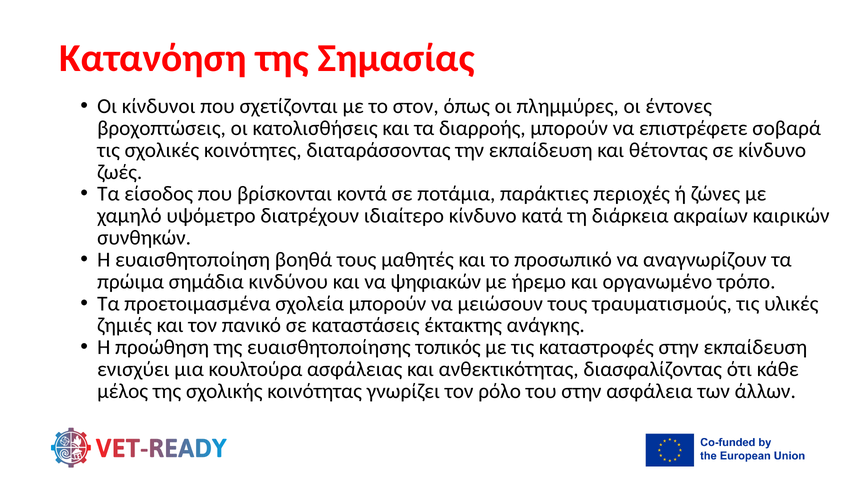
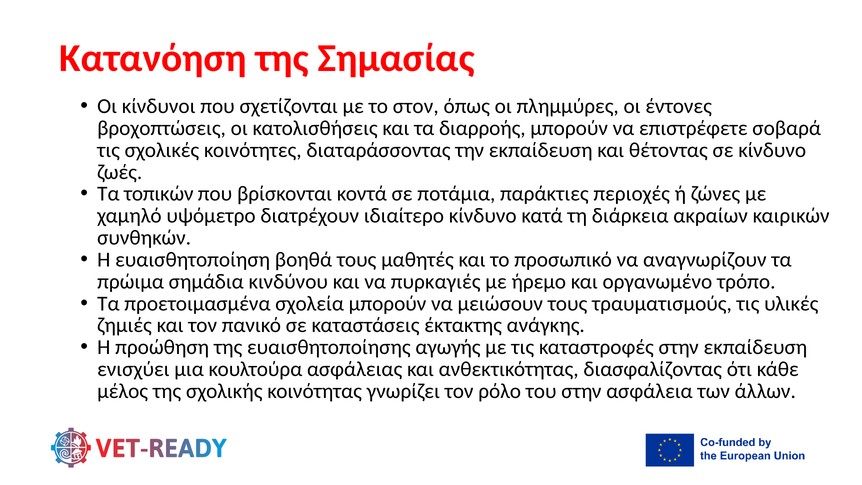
είσοδος: είσοδος -> τοπικών (159, 194)
ψηφιακών: ψηφιακών -> πυρκαγιές (436, 282)
τοπικός: τοπικός -> αγωγής (448, 347)
